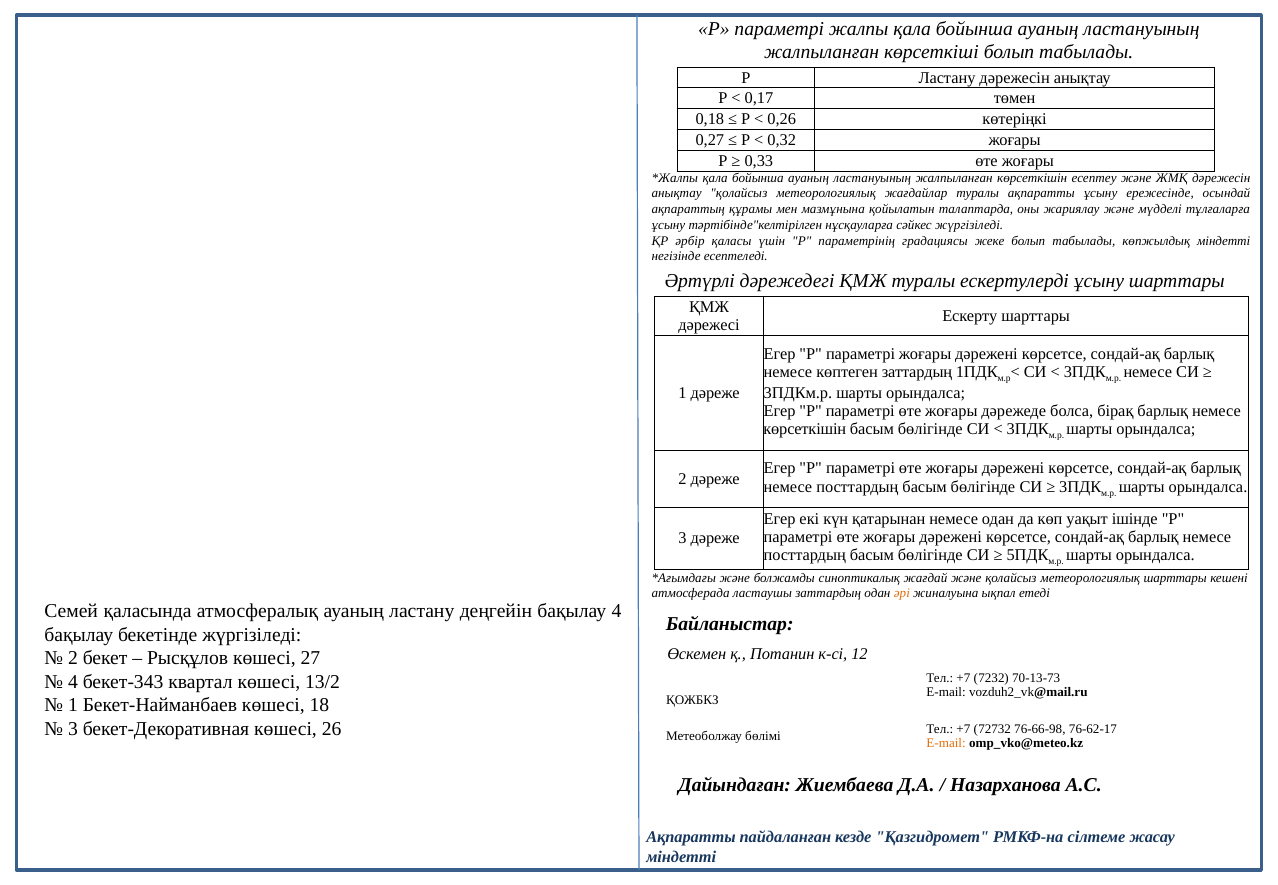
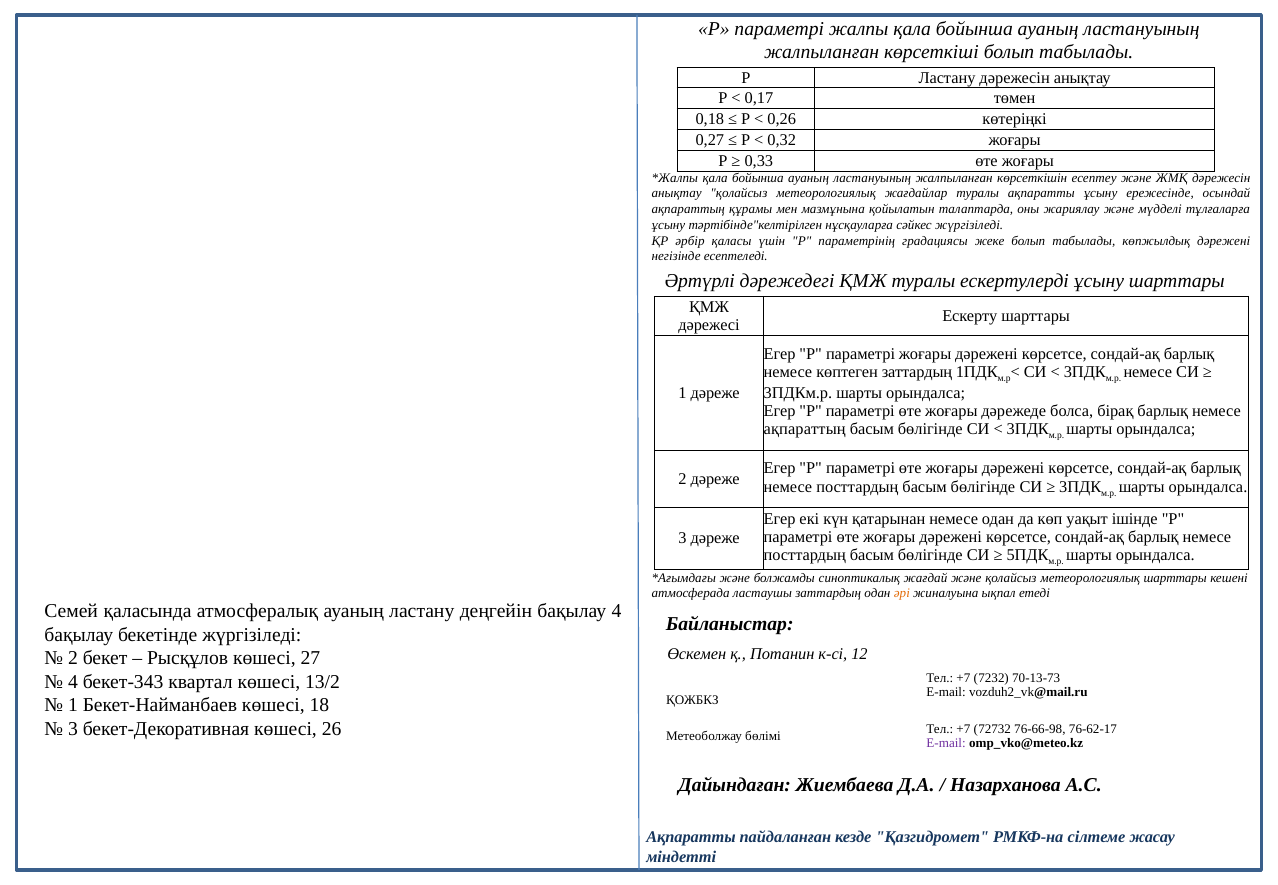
көпжылдық міндетті: міндетті -> дәрежені (1224, 241)
көрсеткішін: көрсеткішін -> ақпараттың (805, 429)
E-mail colour: orange -> purple (946, 743)
